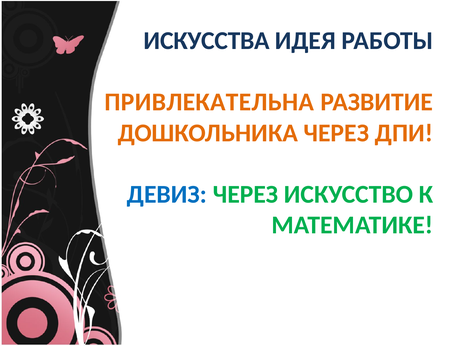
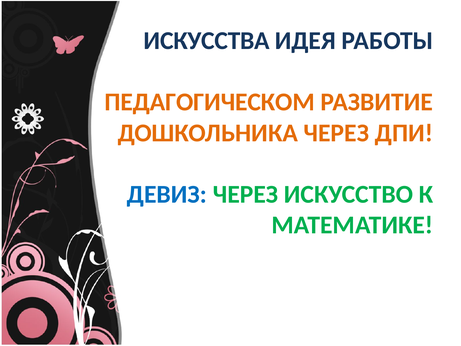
ПРИВЛЕКАТЕЛЬНА: ПРИВЛЕКАТЕЛЬНА -> ПЕДАГОГИЧЕСКОМ (210, 102)
